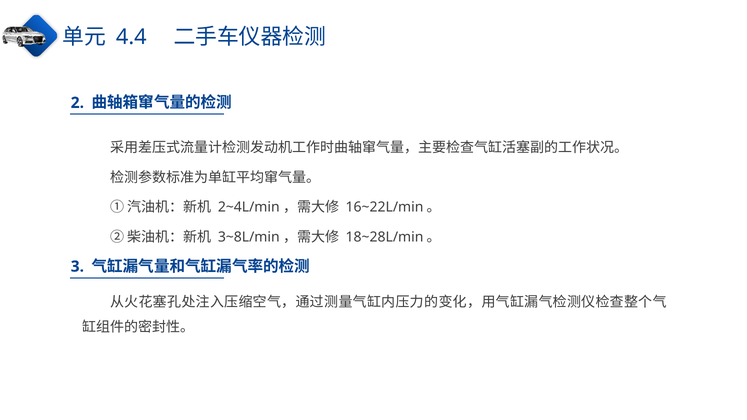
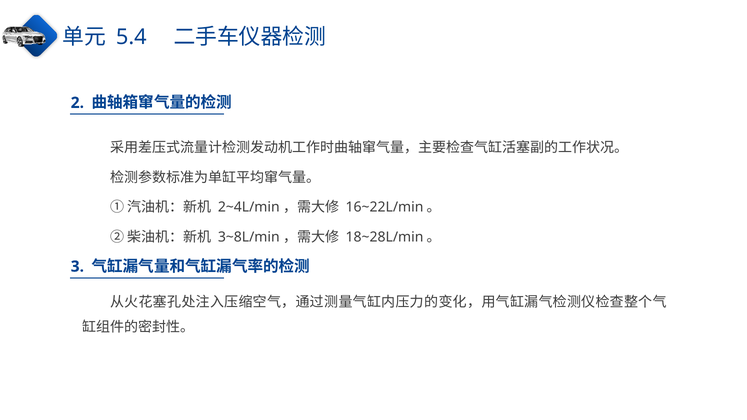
4.4: 4.4 -> 5.4 (131, 37)
